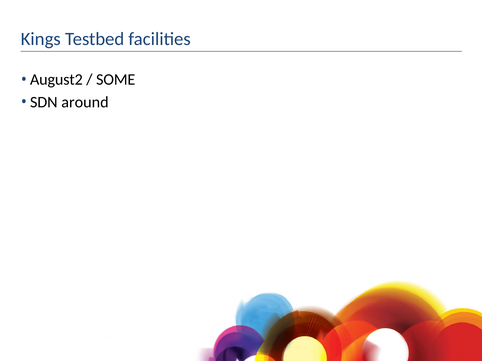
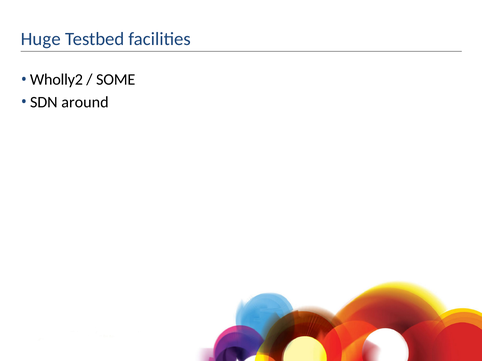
Kings: Kings -> Huge (41, 39)
August2: August2 -> Wholly2 (56, 80)
